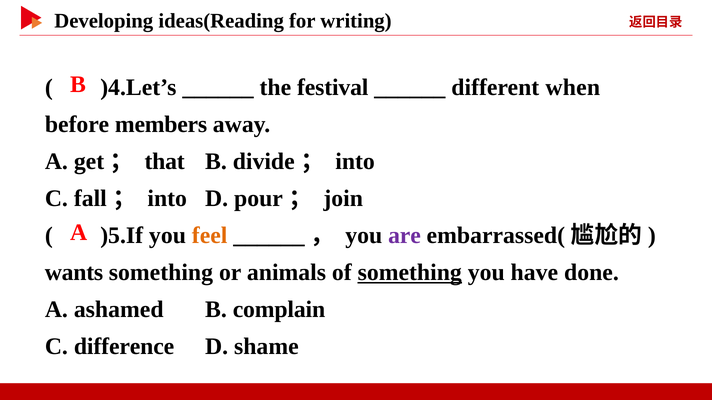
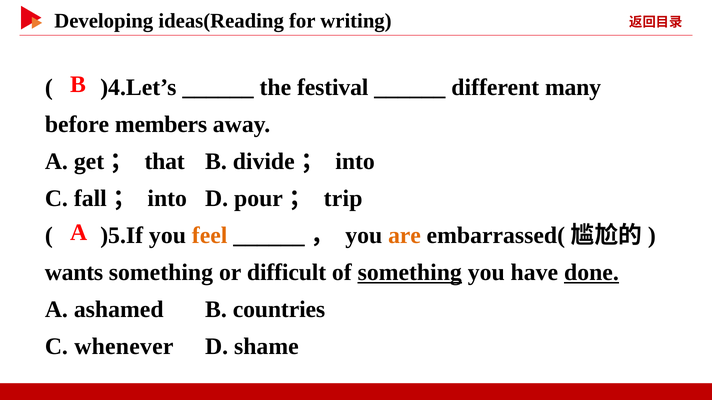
when: when -> many (573, 88)
join: join -> trip (343, 199)
are colour: purple -> orange (404, 236)
animals: animals -> difficult (287, 273)
done underline: none -> present (591, 273)
complain: complain -> countries (279, 310)
difference: difference -> whenever (124, 347)
